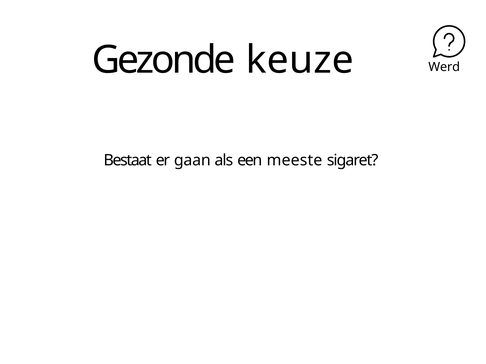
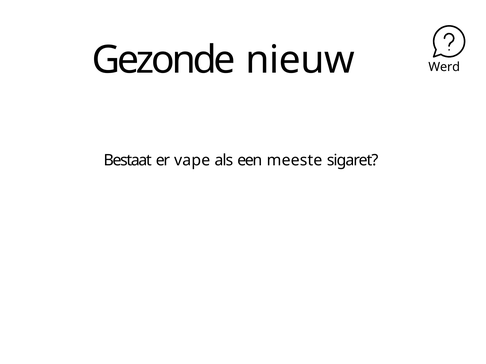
keuze: keuze -> nieuw (300, 60)
gaan: gaan -> vape (192, 160)
